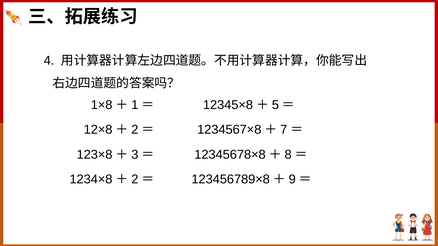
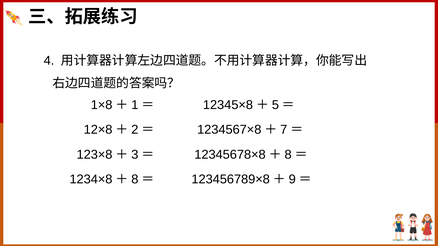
2: 2 -> 8 (135, 179)
